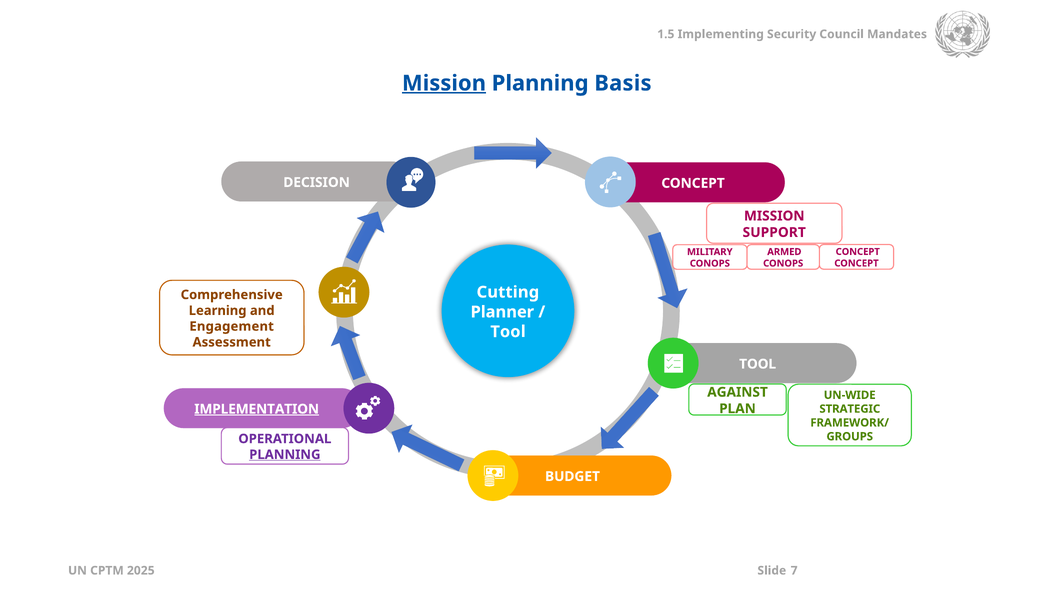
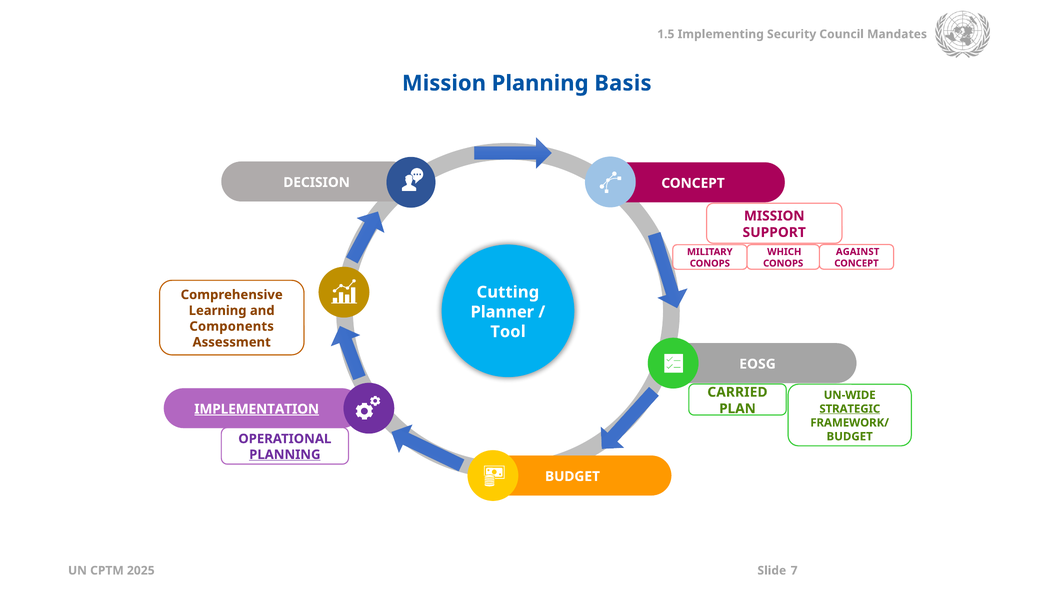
Mission underline: present -> none (444, 83)
CONCEPT: CONCEPT -> AGAINST (858, 252)
ARMED: ARMED -> WHICH (784, 252)
Engagement: Engagement -> Components (232, 326)
TOOL: TOOL -> EOSG (757, 364)
AGAINST: AGAINST -> CARRIED (737, 392)
STRATEGIC underline: none -> present (850, 409)
GROUPS: GROUPS -> BUDGET (850, 436)
